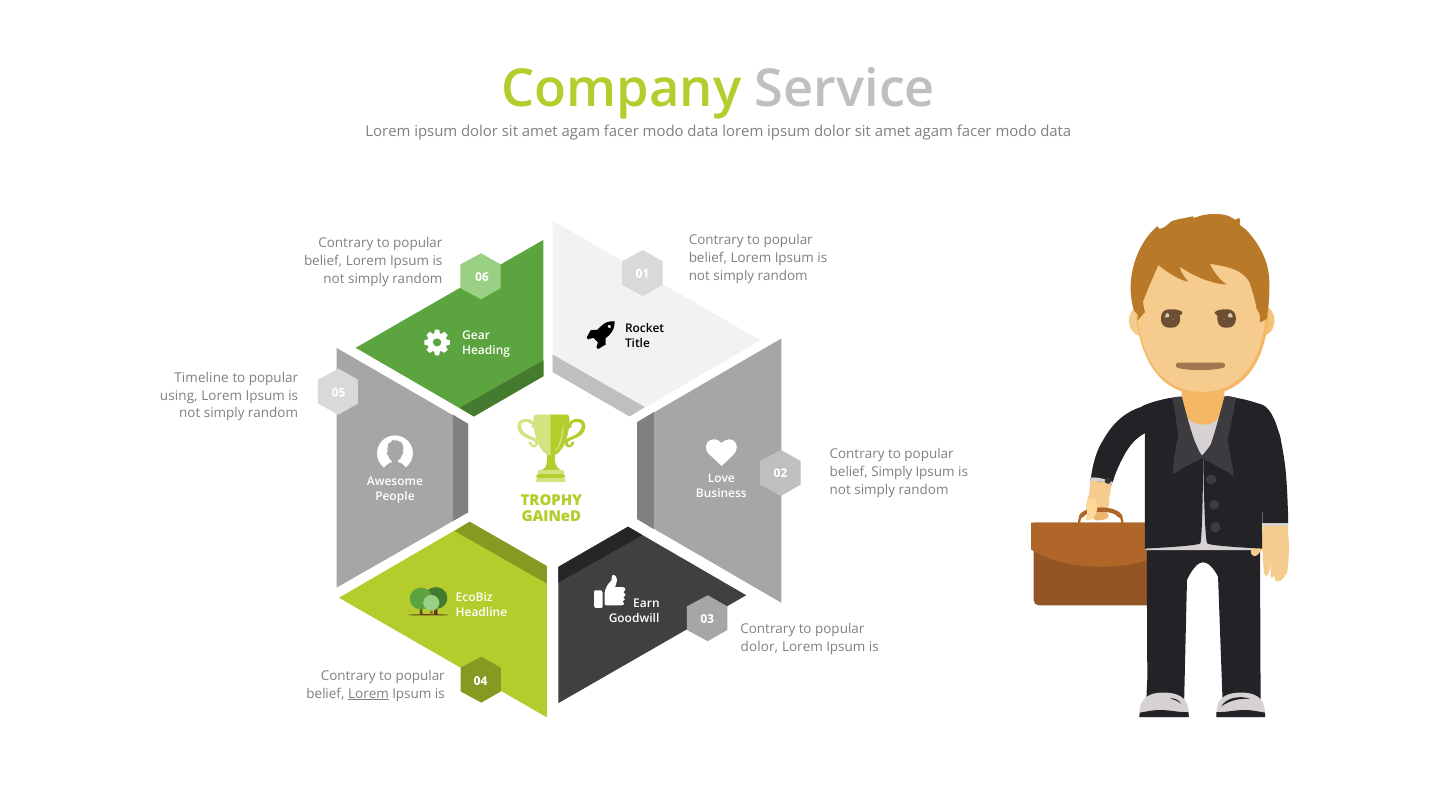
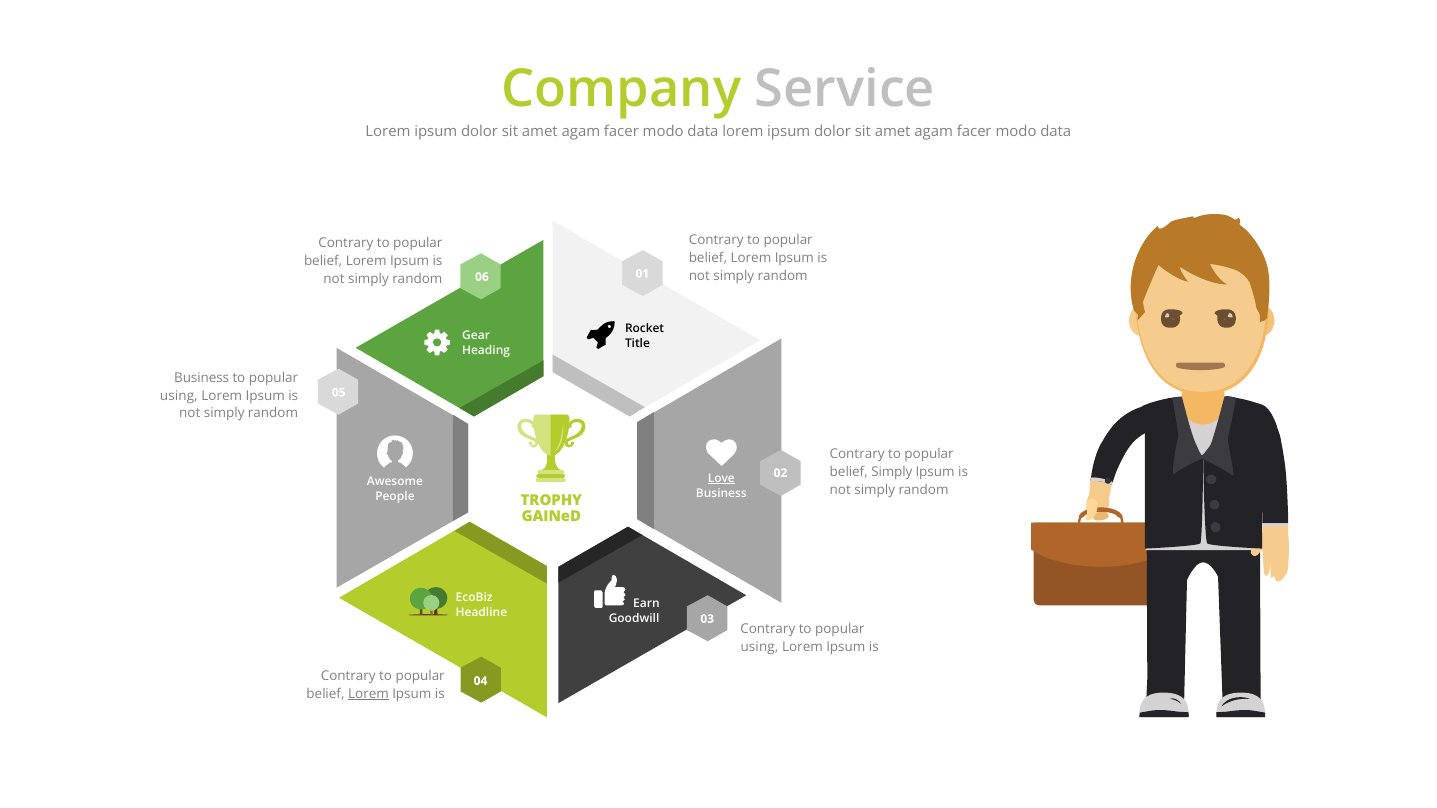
Timeline: Timeline -> Business (202, 378)
Love underline: none -> present (721, 479)
dolor: dolor -> using (759, 647)
